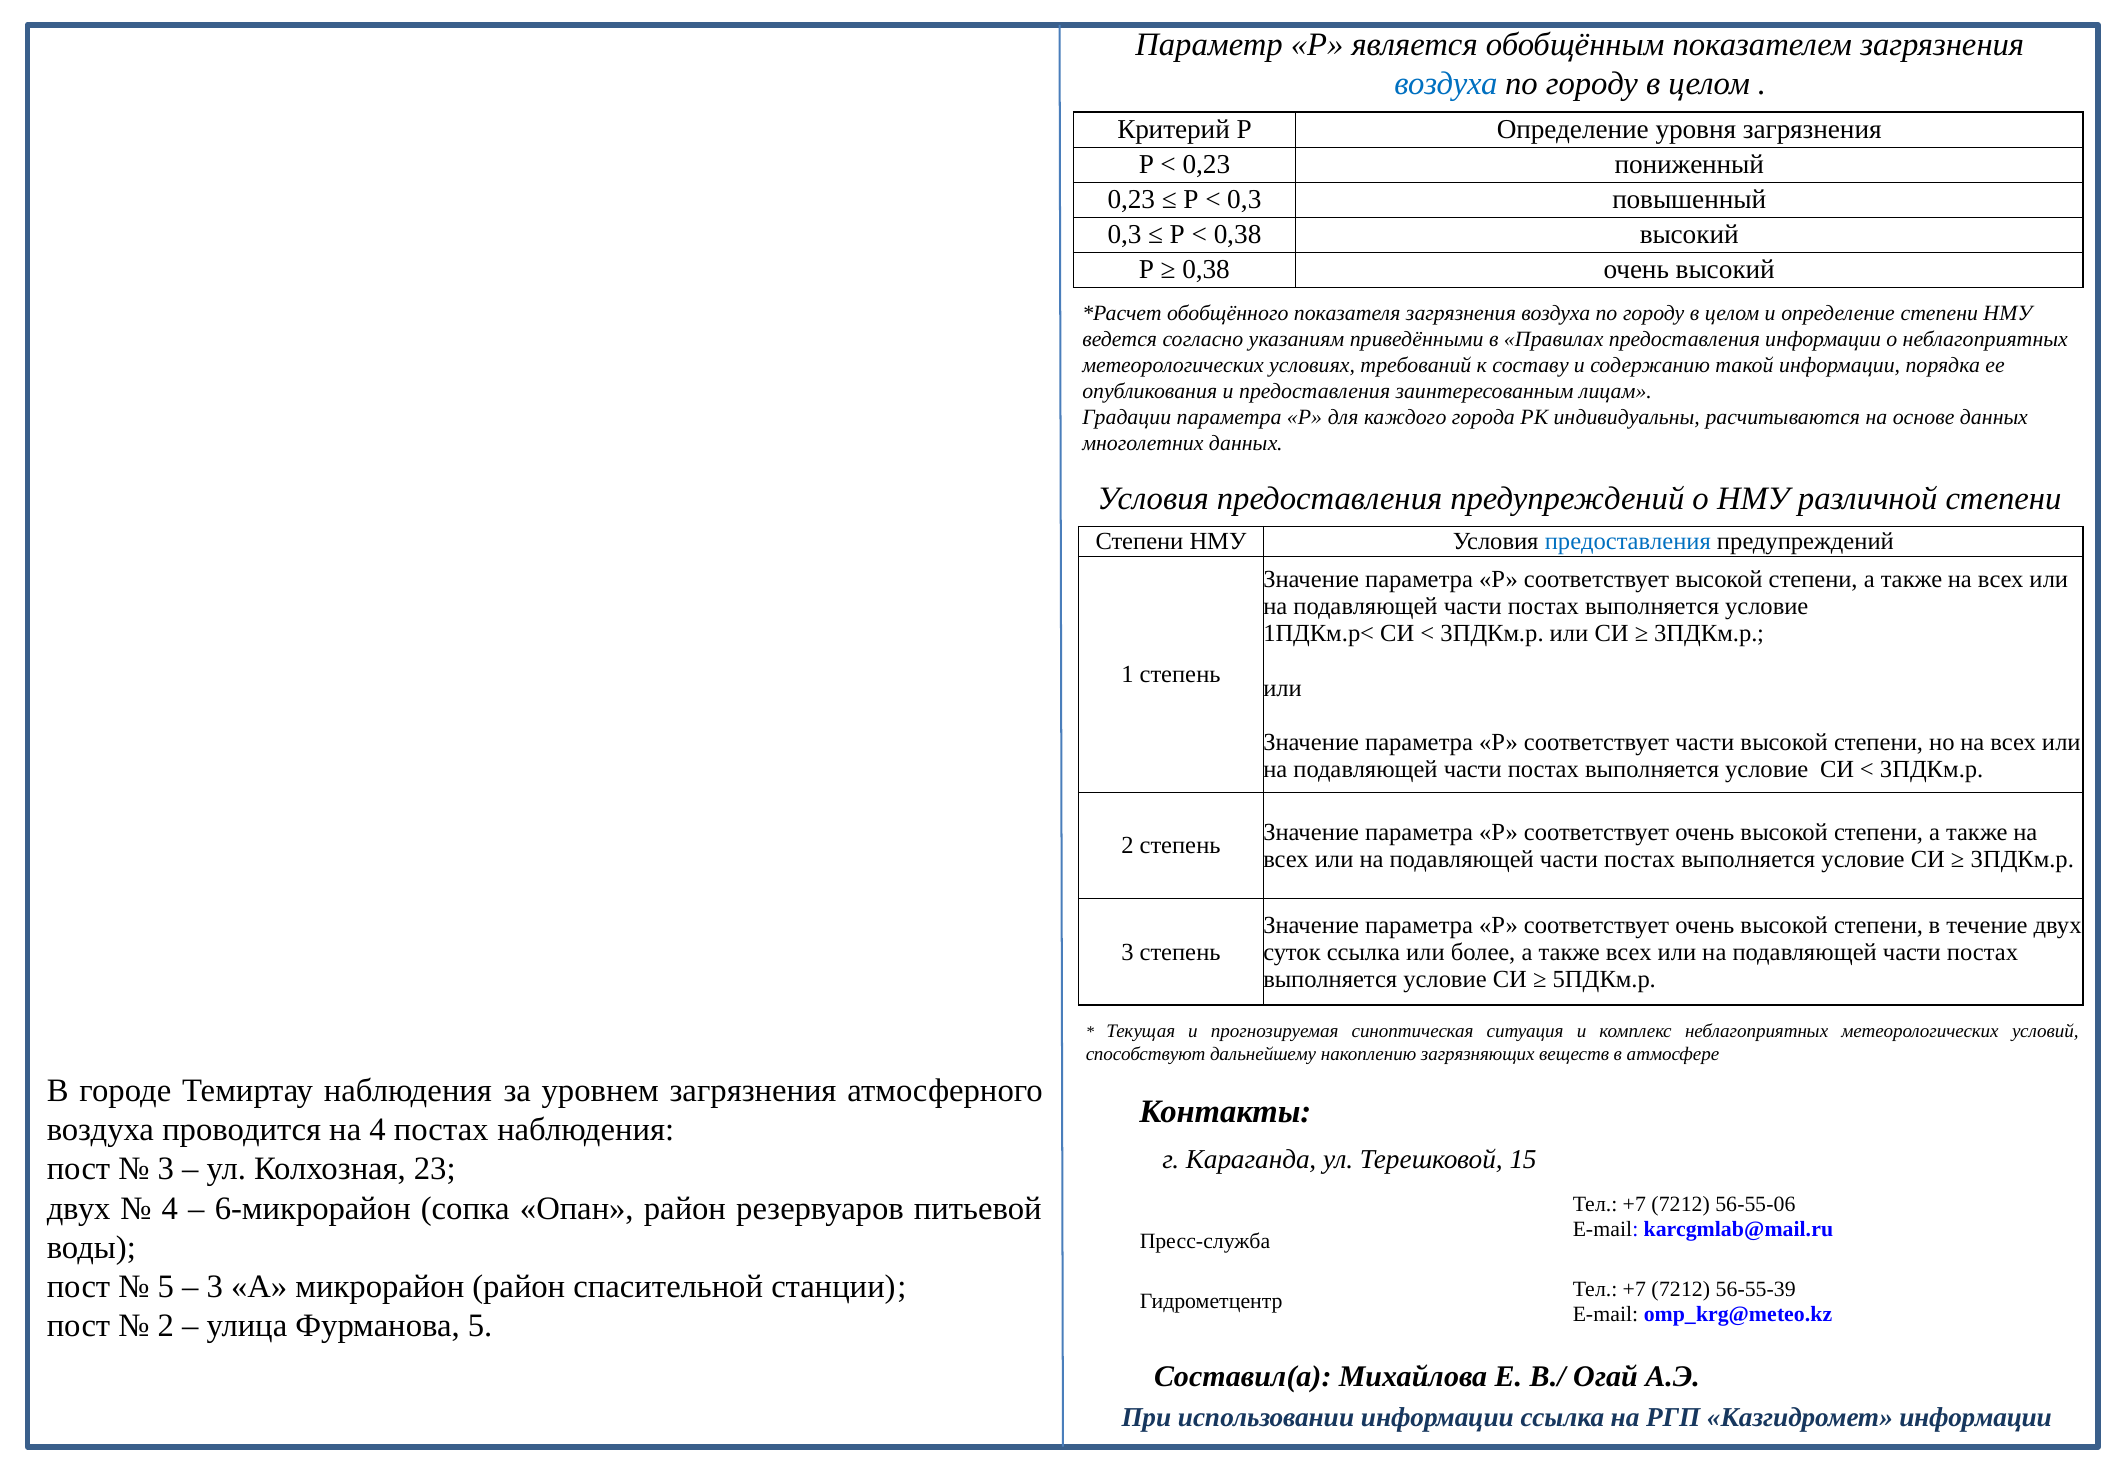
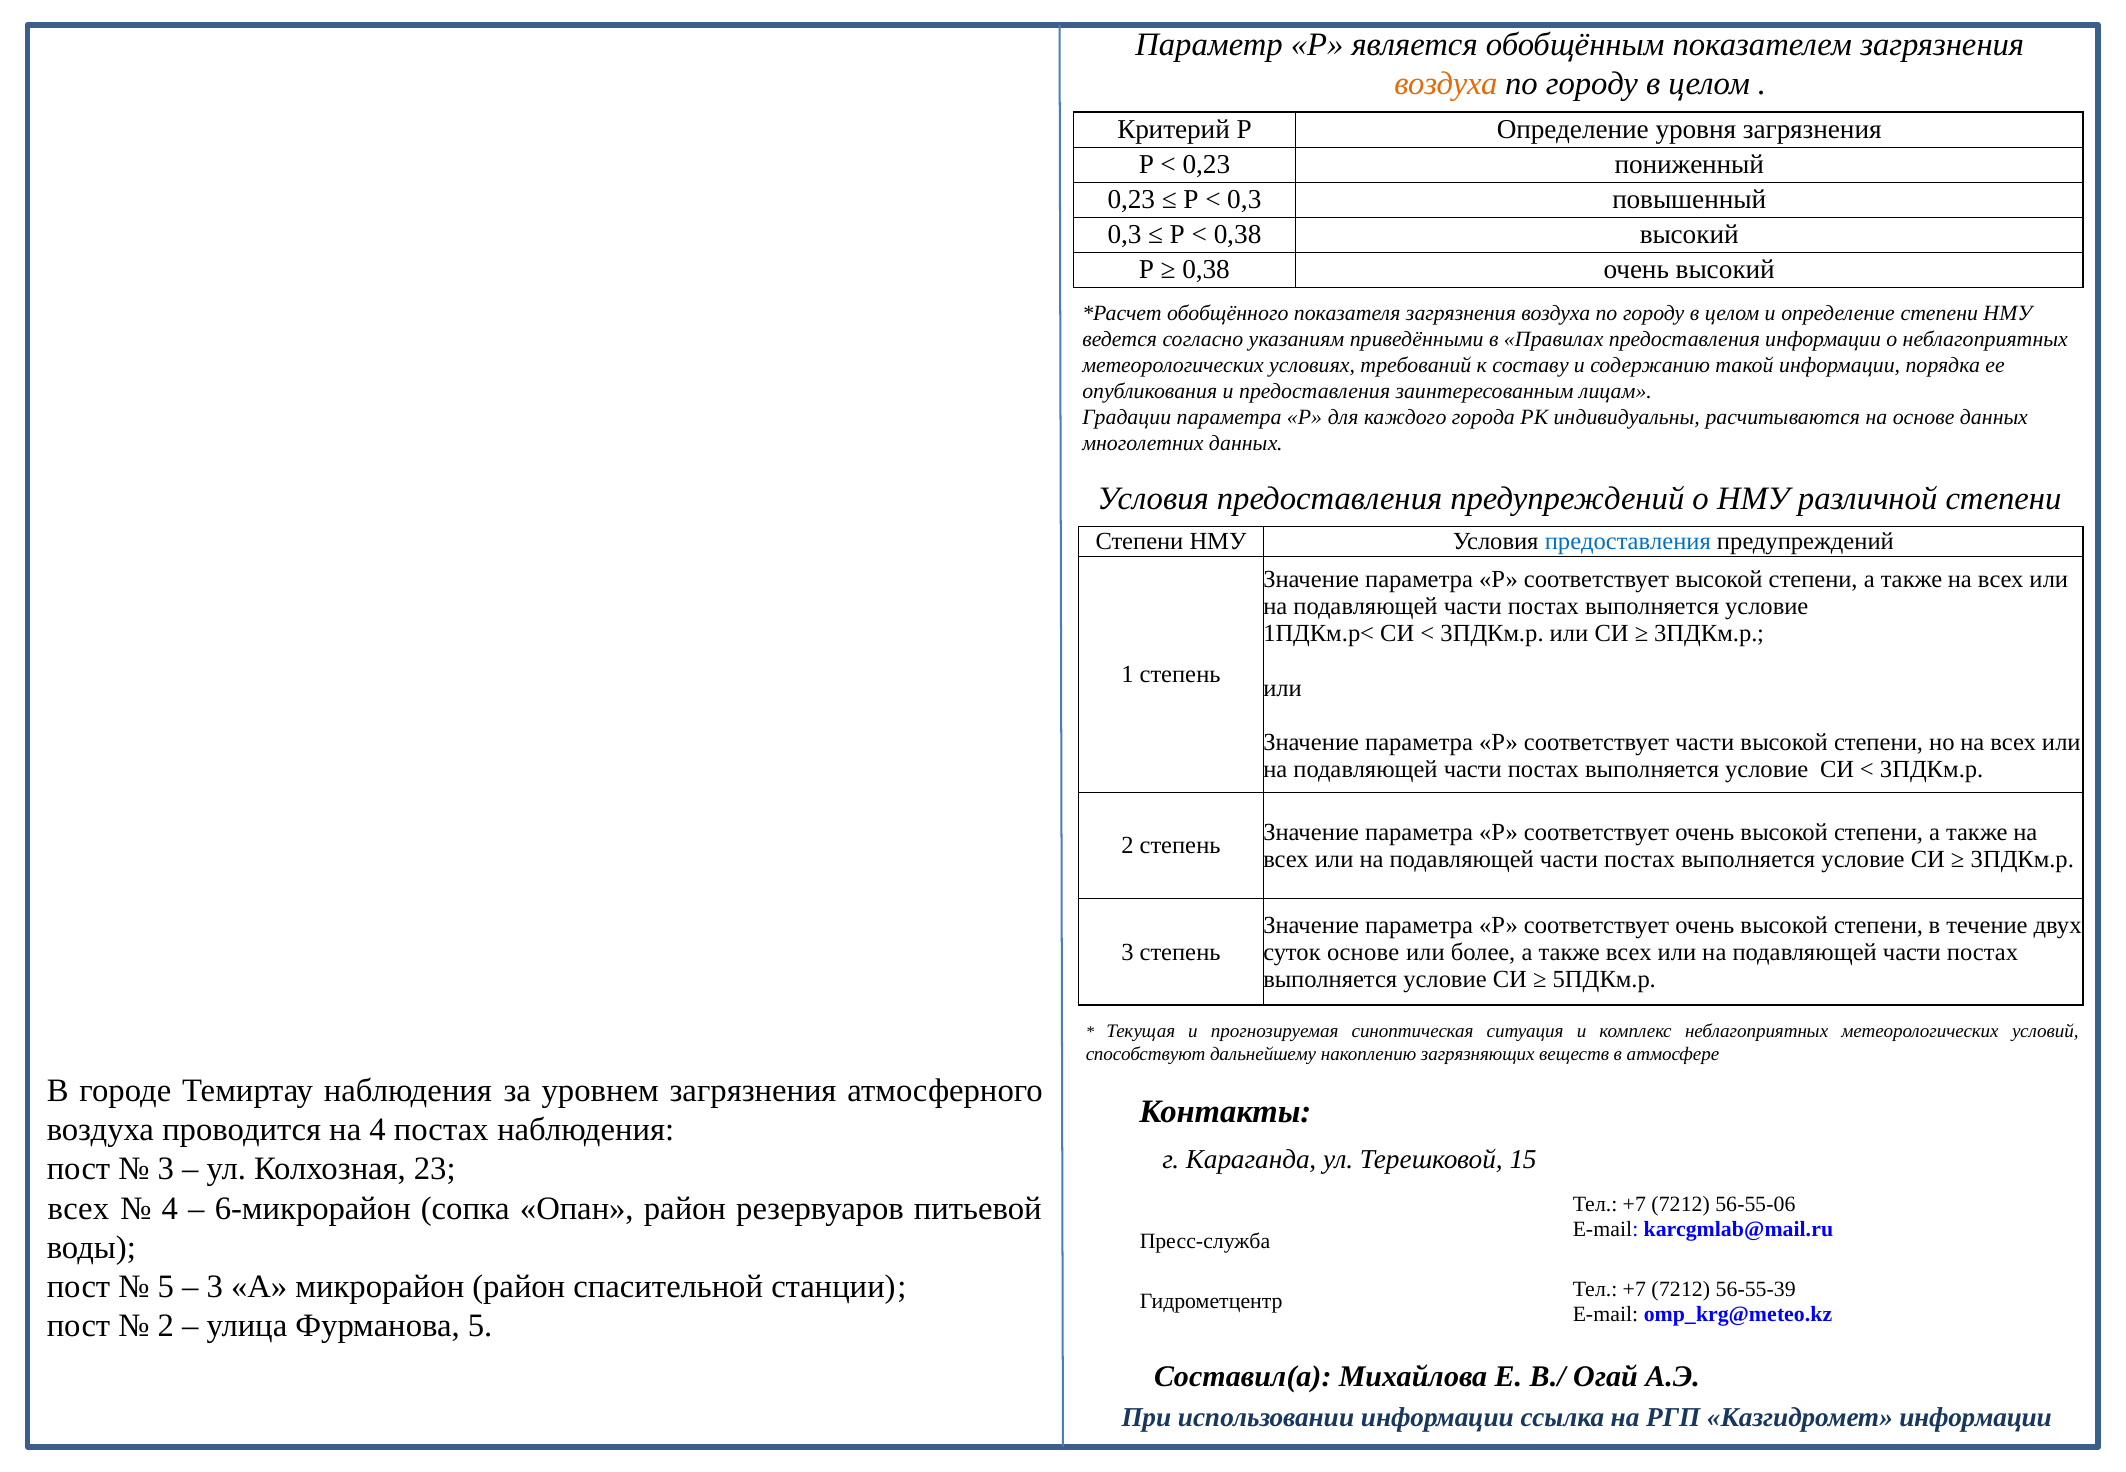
воздуха colour: blue -> orange (1446, 84)
суток ссылка: ссылка -> основе (1363, 952)
двух: двух -> всех (78, 1208)
